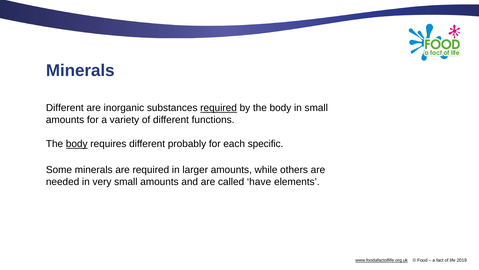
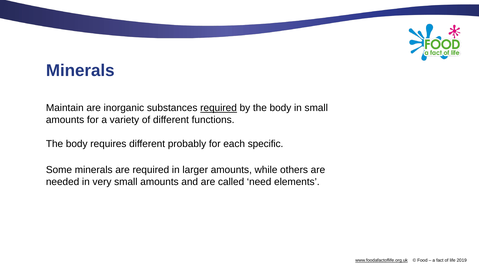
Different: Different -> Maintain (65, 108)
body underline: present -> none (77, 144)
have: have -> need (259, 182)
